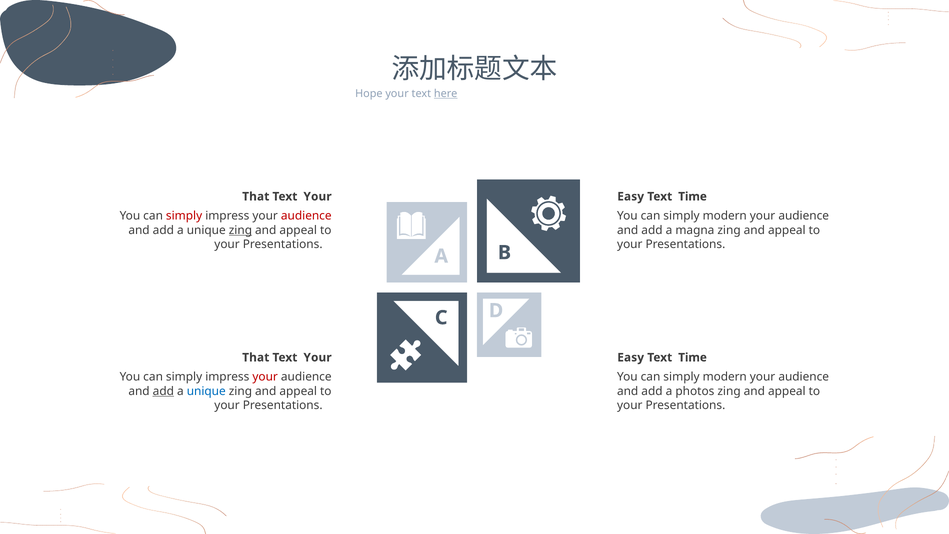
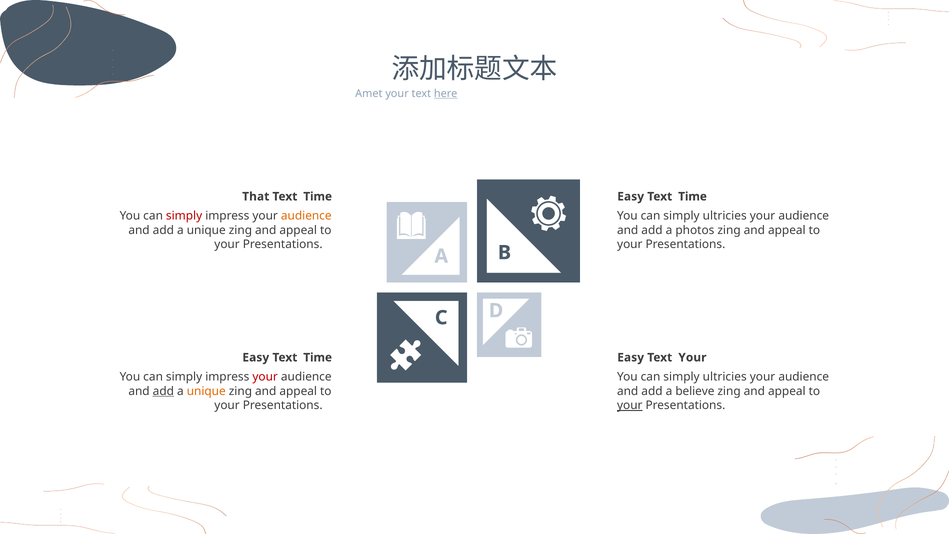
Hope: Hope -> Amet (369, 93)
Your: Your -> Time (318, 196)
audience colour: red -> orange (306, 216)
modern: modern -> ultricies (725, 216)
zing underline: present -> none (240, 230)
magna: magna -> photos (695, 230)
That: That -> Easy (256, 357)
Your: Your -> Time (318, 357)
Time: Time -> Your (692, 357)
modern: modern -> ultricies (725, 377)
unique colour: blue -> orange (206, 391)
photos: photos -> believe (695, 391)
your underline: none -> present (630, 405)
